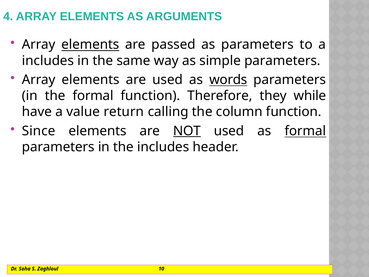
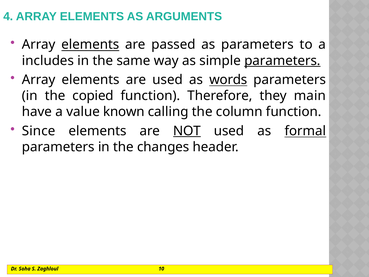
parameters underline: none -> present (282, 61)
the formal: formal -> copied (93, 96)
while: while -> main (310, 96)
return: return -> known (124, 112)
the includes: includes -> changes (163, 147)
